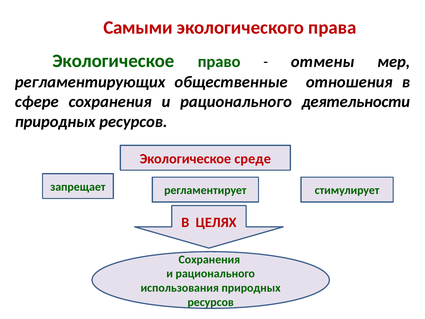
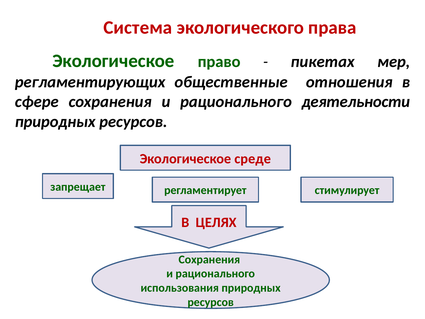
Самыми: Самыми -> Система (138, 28)
отмены: отмены -> пикетах (323, 62)
